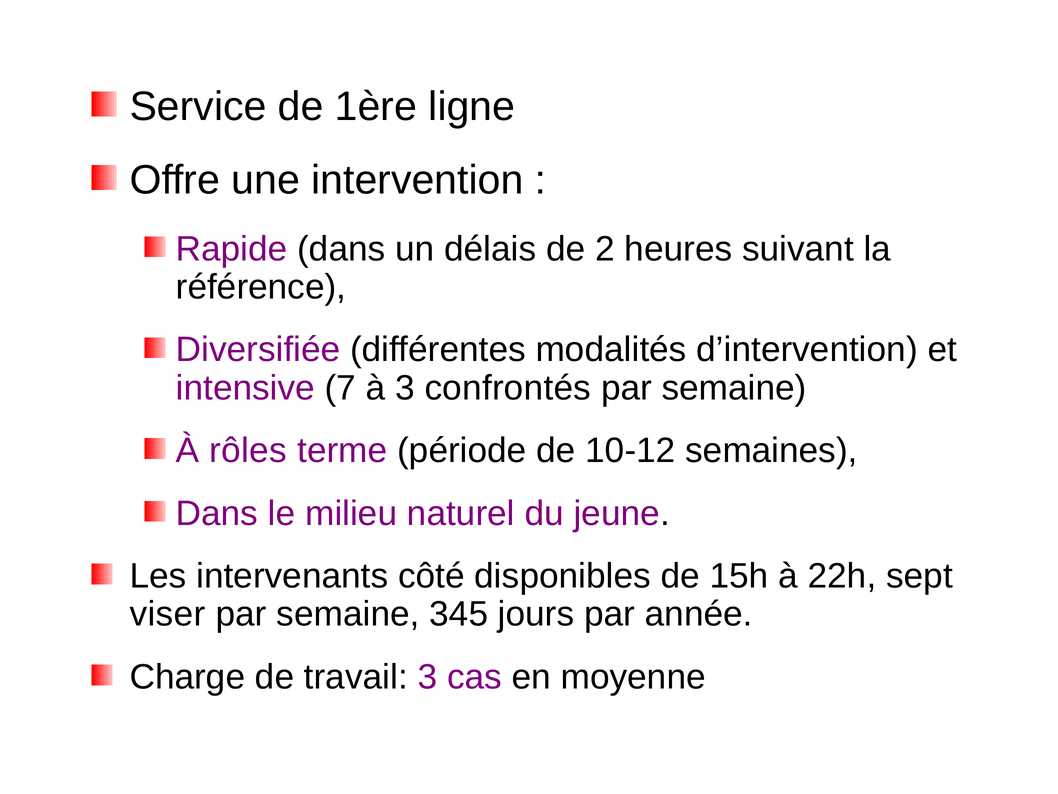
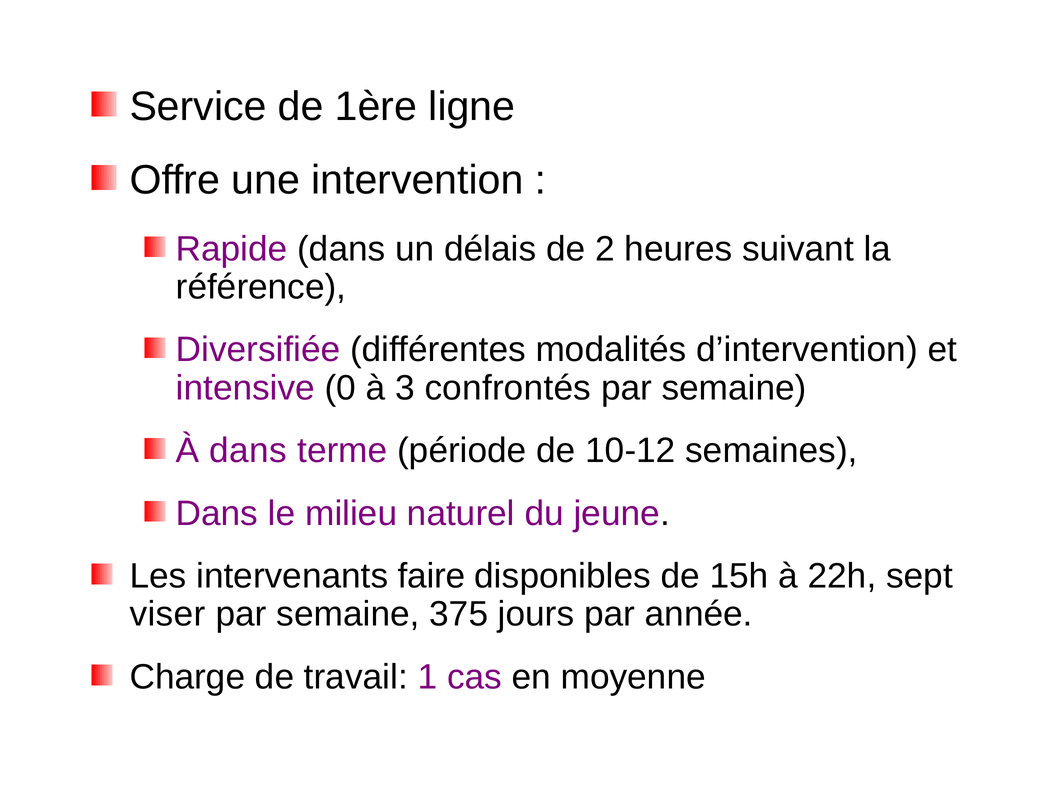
7: 7 -> 0 (340, 388)
À rôles: rôles -> dans (248, 450)
côté: côté -> faire (432, 576)
345: 345 -> 375 (459, 614)
travail 3: 3 -> 1 (428, 677)
